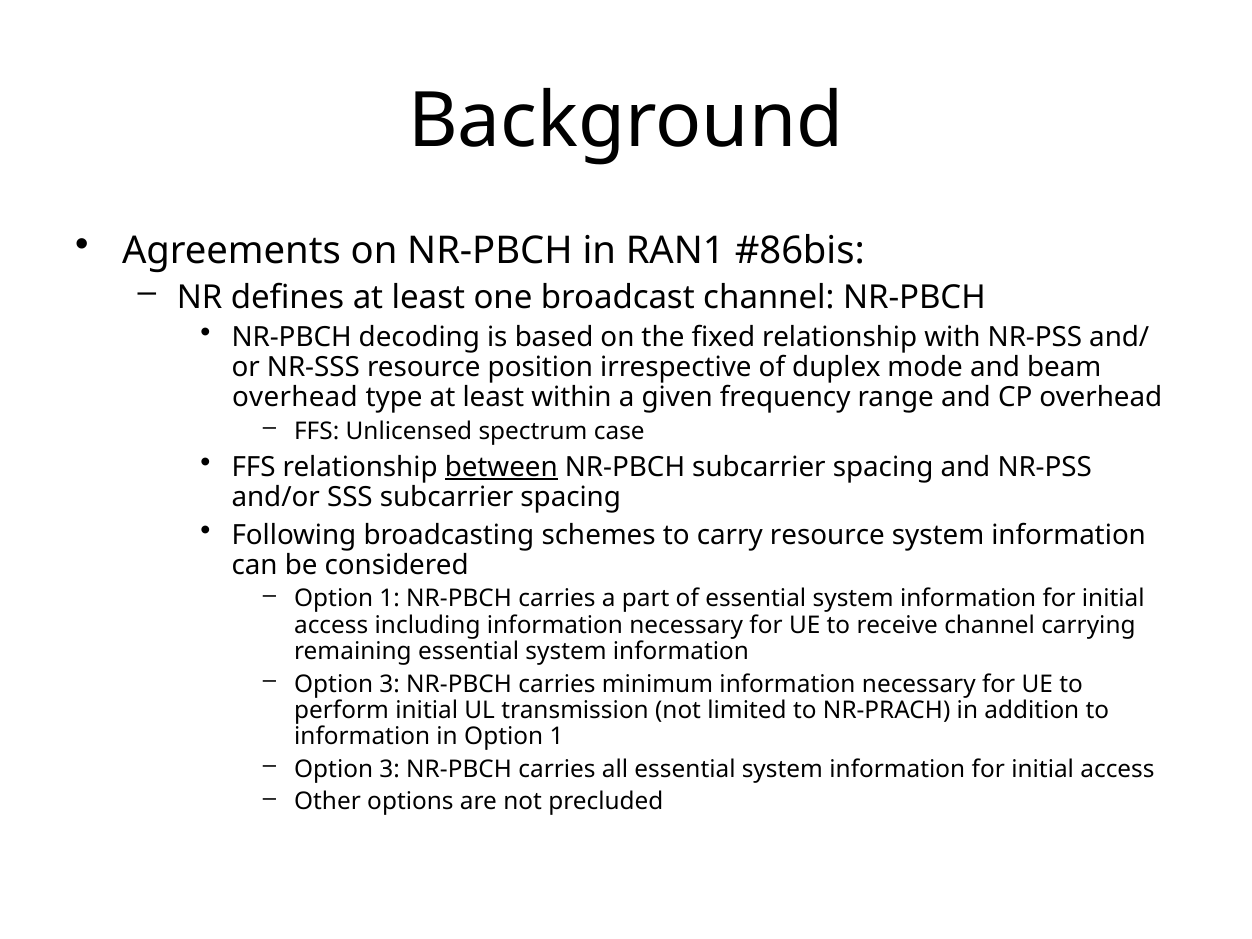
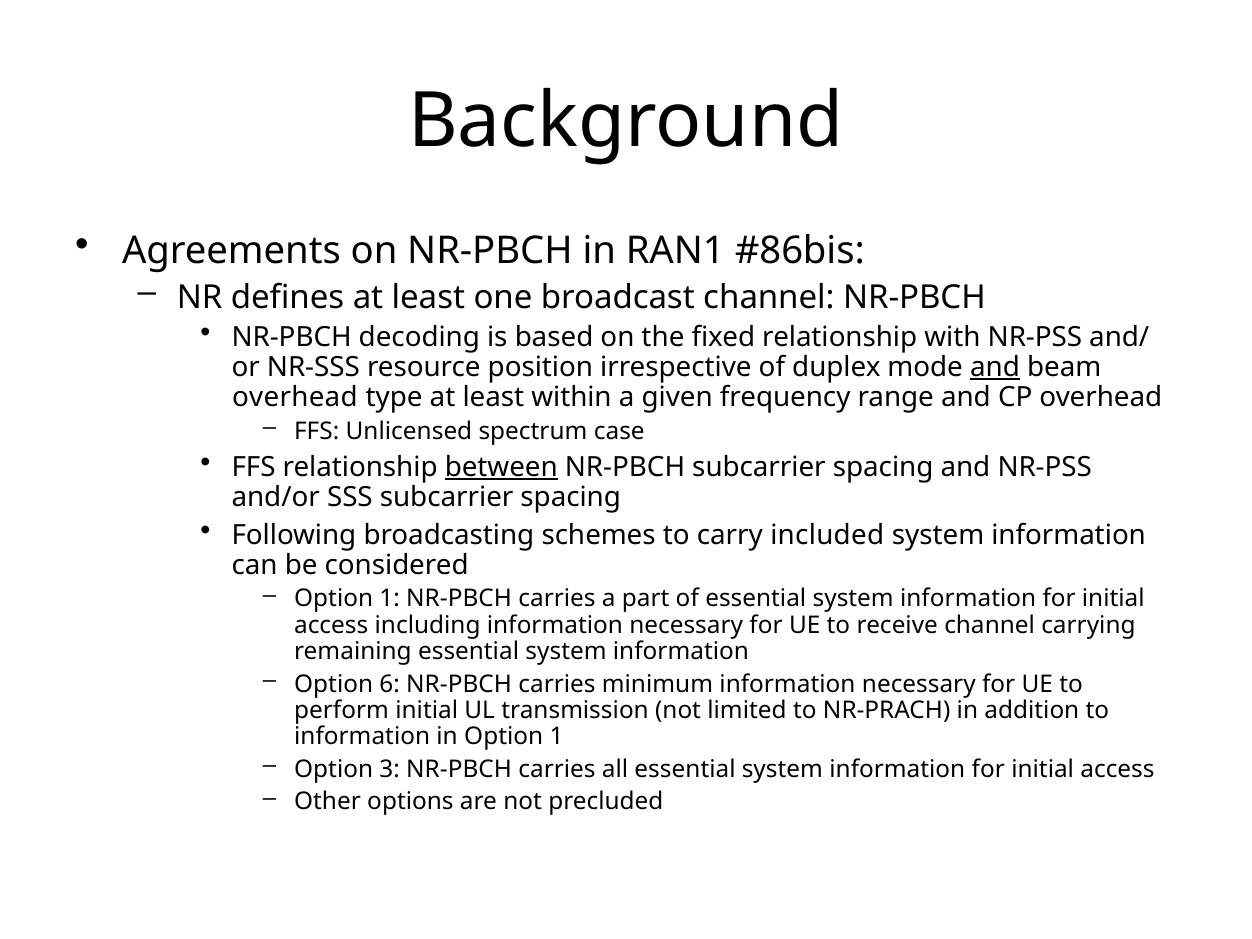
and underline: none -> present (995, 367)
carry resource: resource -> included (827, 535)
3: 3 -> 6 (390, 684)
